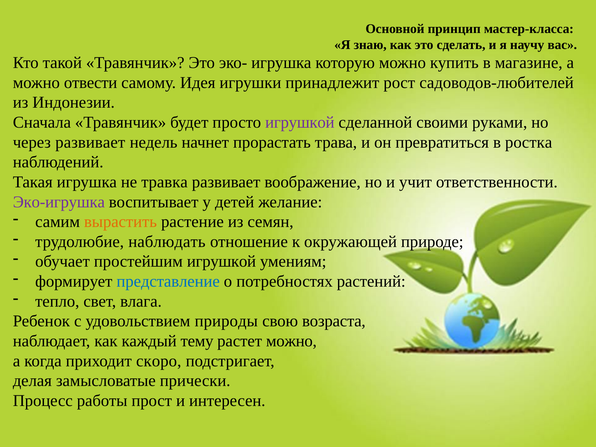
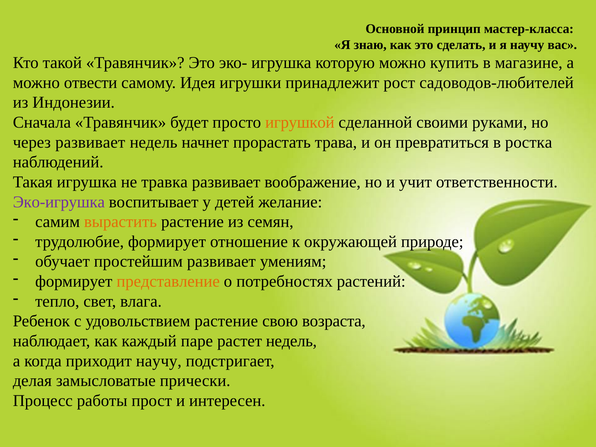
игрушкой colour: purple -> orange (300, 122)
трудолюбие наблюдать: наблюдать -> формирует (167, 242)
простейшим игрушкой: игрушкой -> развивает (221, 262)
представление colour: blue -> orange (168, 281)
удовольствием природы: природы -> растение (226, 321)
тему: тему -> паре (197, 341)
растет можно: можно -> недель (291, 341)
приходит скоро: скоро -> научу (159, 361)
